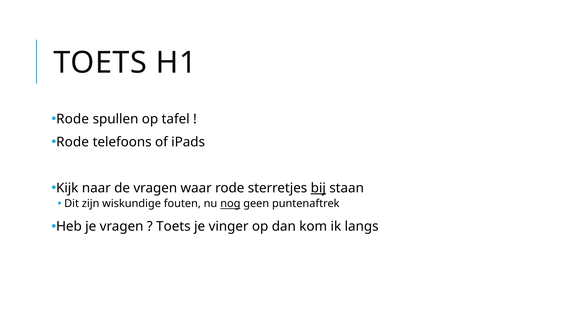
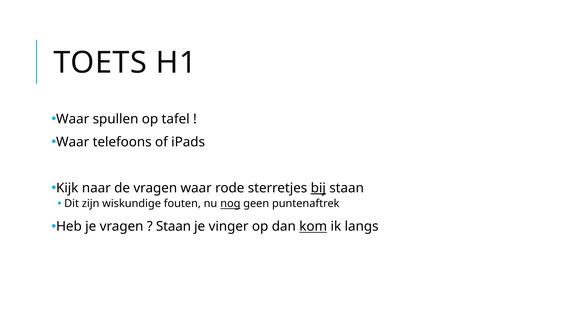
Rode: Rode -> Waar (73, 119)
Rode: Rode -> Waar (73, 142)
Toets: Toets -> Staan (173, 227)
kom underline: none -> present (313, 227)
